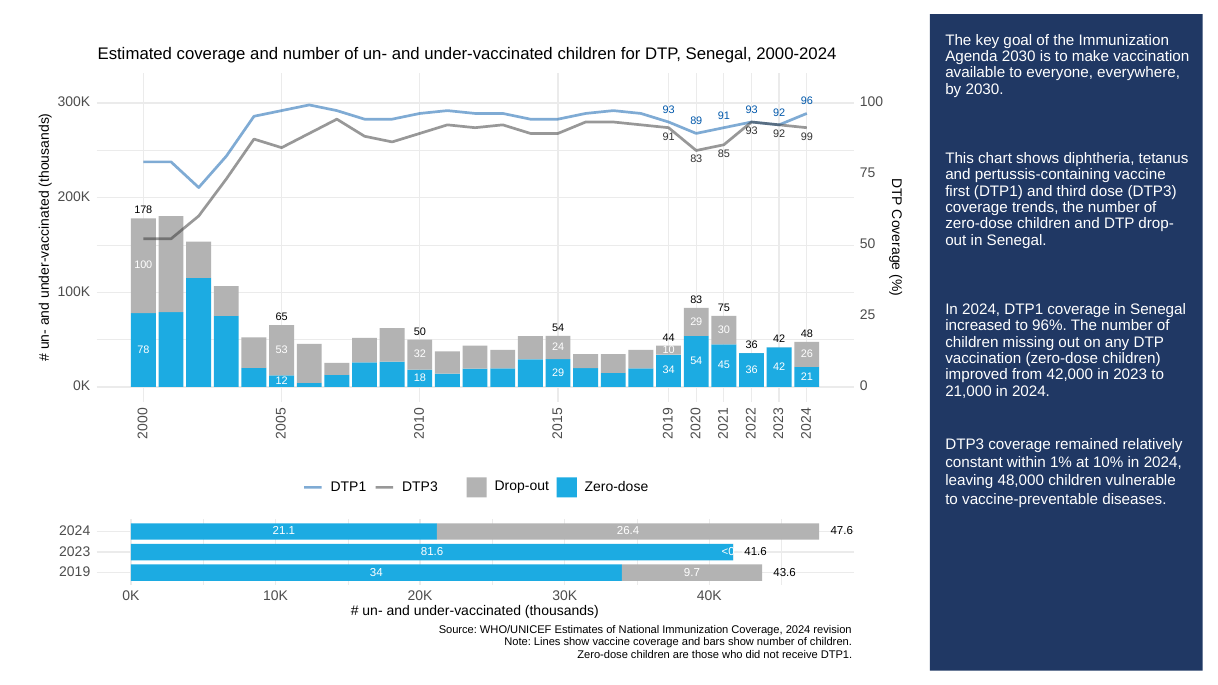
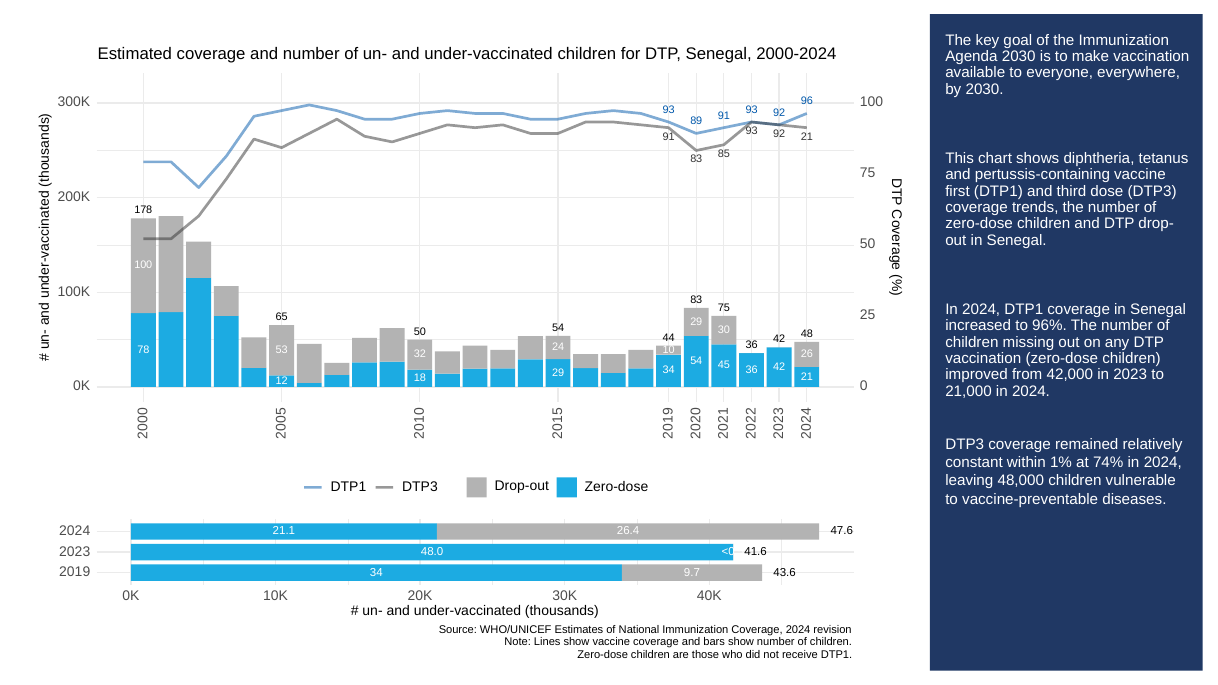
92 99: 99 -> 21 (807, 137)
10%: 10% -> 74% (1108, 463)
81.6: 81.6 -> 48.0 (432, 552)
